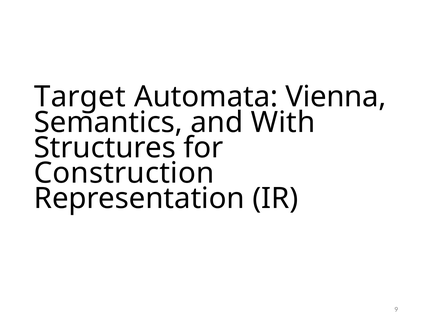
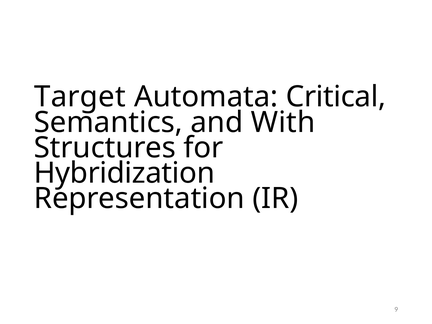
Vienna: Vienna -> Critical (336, 97)
Construction: Construction -> Hybridization (124, 173)
